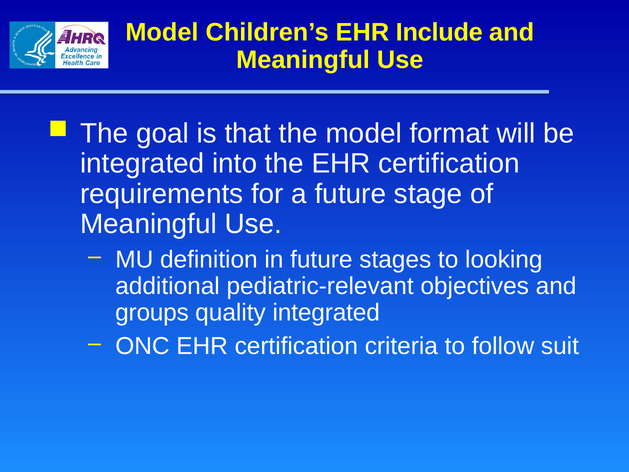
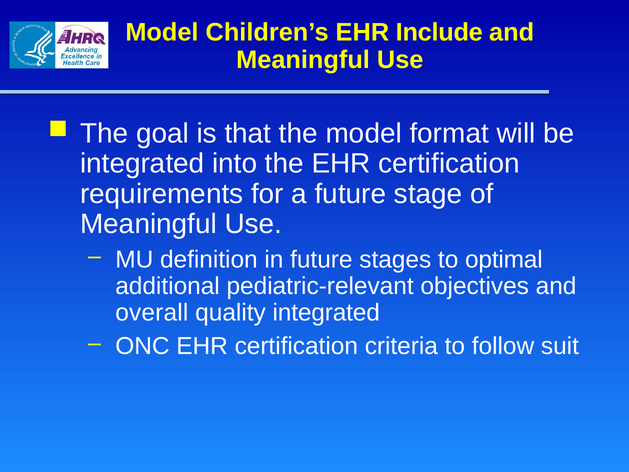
looking: looking -> optimal (504, 260)
groups: groups -> overall (152, 312)
